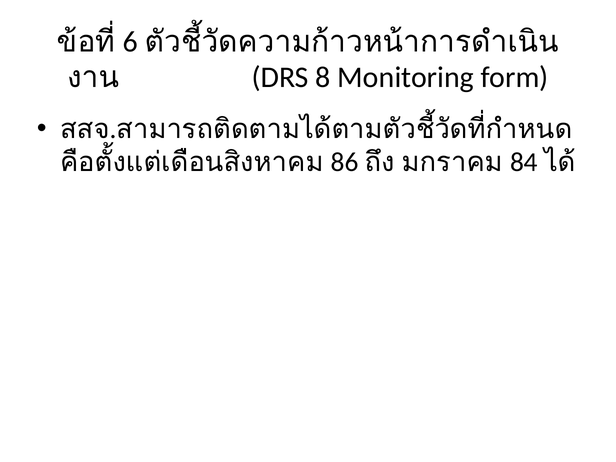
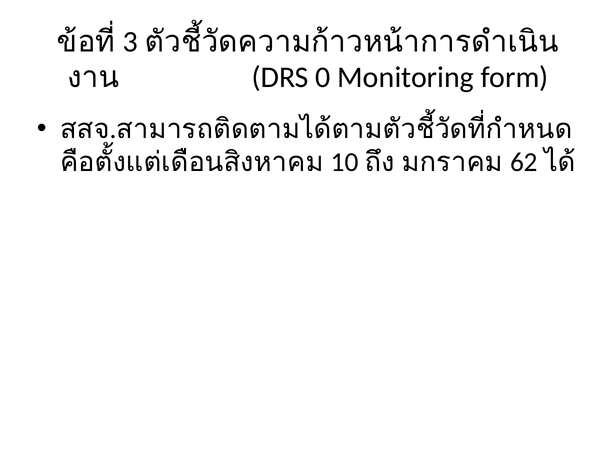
6: 6 -> 3 (130, 42)
8: 8 -> 0 (323, 78)
86: 86 -> 10 (345, 162)
84: 84 -> 62 (524, 162)
